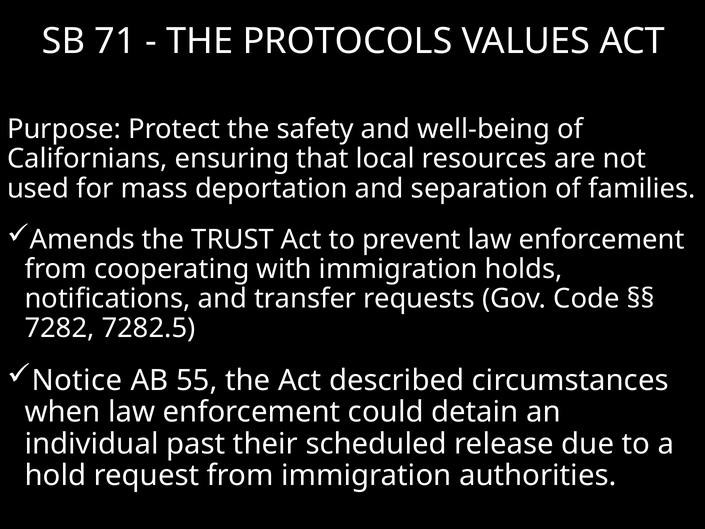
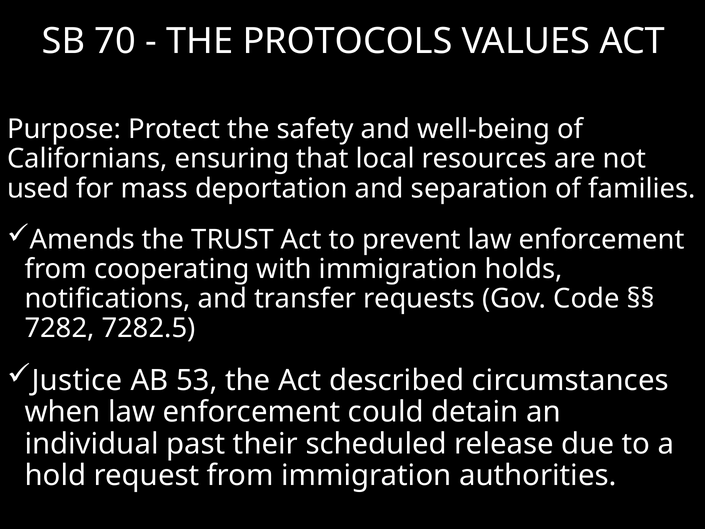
71: 71 -> 70 (115, 41)
Notice: Notice -> Justice (77, 380)
55: 55 -> 53 (197, 380)
